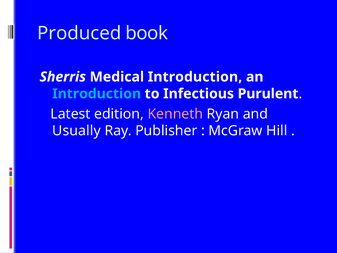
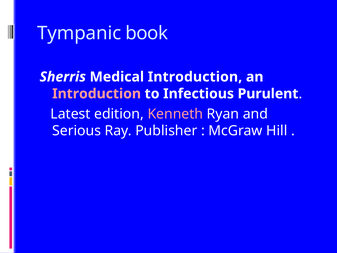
Produced: Produced -> Tympanic (79, 33)
Introduction colour: light blue -> pink (97, 94)
Usually: Usually -> Serious (77, 131)
